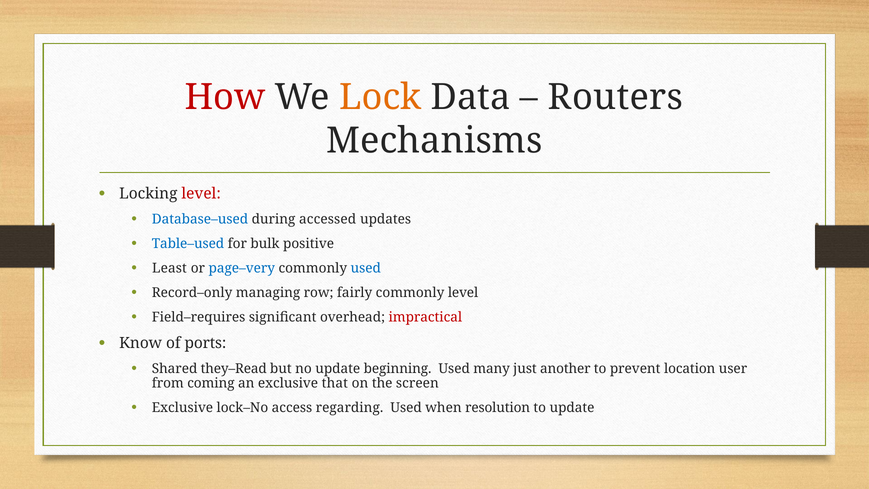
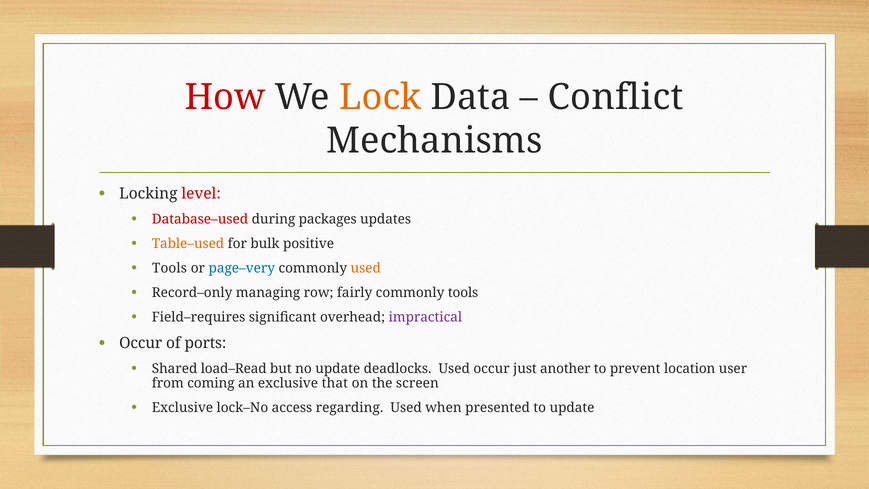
Routers: Routers -> Conflict (616, 97)
Database–used colour: blue -> red (200, 219)
accessed: accessed -> packages (328, 219)
Table–used colour: blue -> orange (188, 244)
Least: Least -> Tools (169, 268)
used colour: blue -> orange (366, 268)
commonly level: level -> tools (463, 293)
impractical colour: red -> purple (425, 317)
Know: Know -> Occur (141, 343)
they–Read: they–Read -> load–Read (234, 369)
beginning: beginning -> deadlocks (398, 369)
Used many: many -> occur (492, 369)
resolution: resolution -> presented (498, 408)
